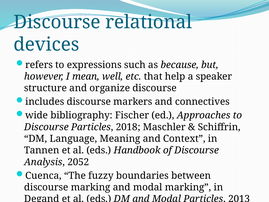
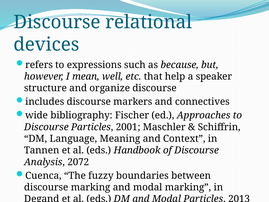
2018: 2018 -> 2001 (128, 127)
2052: 2052 -> 2072 (78, 162)
